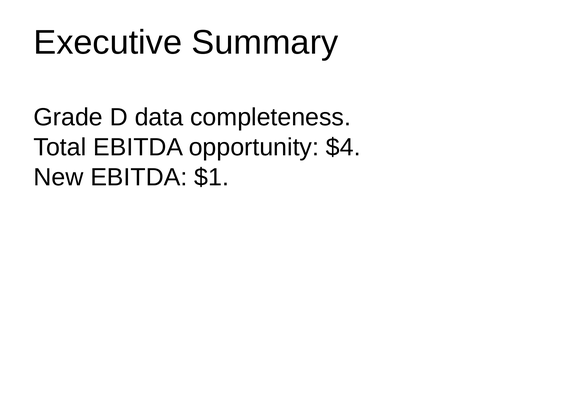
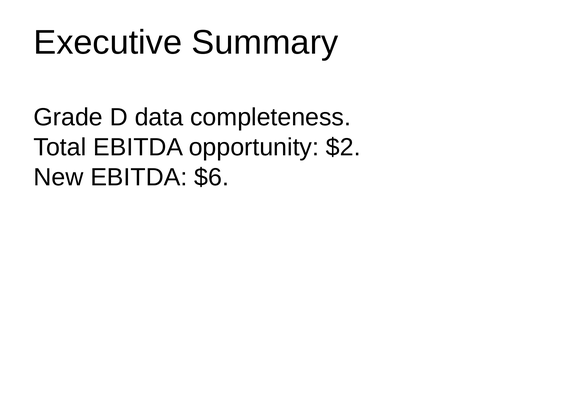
$4: $4 -> $2 (343, 148)
$1: $1 -> $6 (212, 177)
